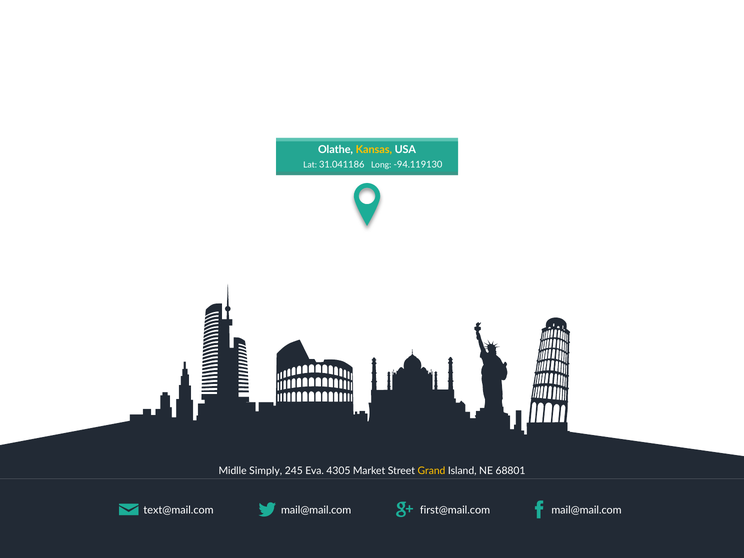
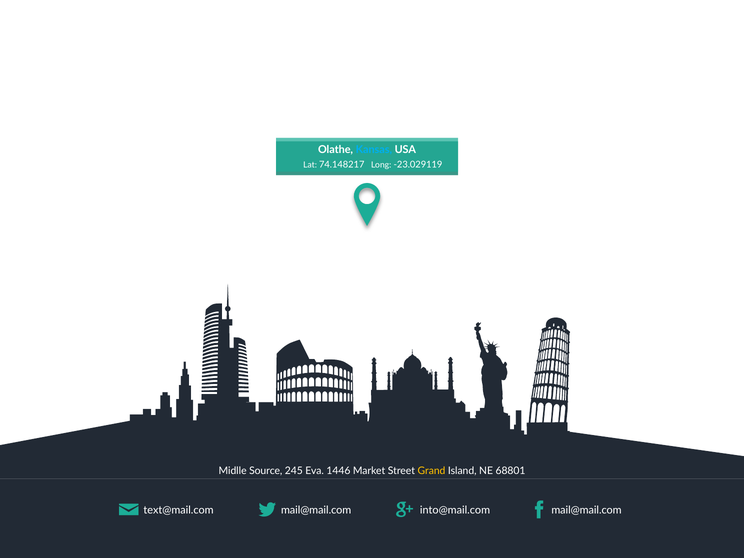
Kansas colour: yellow -> light blue (374, 150)
31.041186: 31.041186 -> 74.148217 (342, 165)
-94.119130: -94.119130 -> -23.029119 (418, 165)
Simply: Simply -> Source (266, 471)
4305: 4305 -> 1446 (338, 471)
first@mail.com: first@mail.com -> into@mail.com (455, 510)
